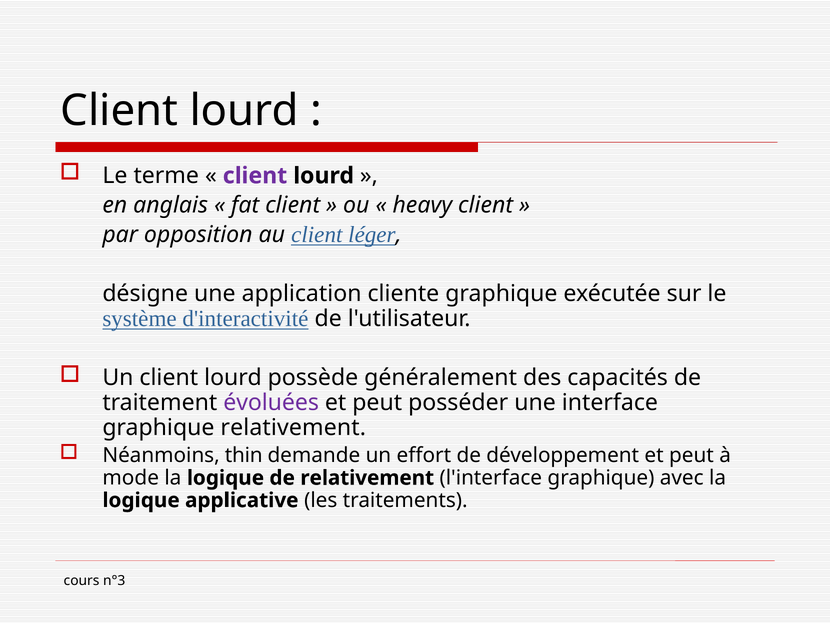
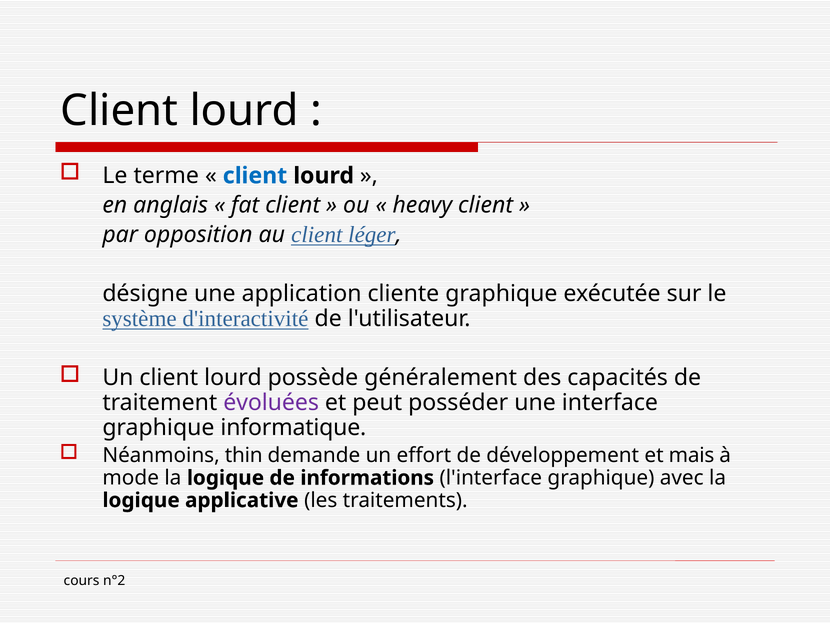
client colour: purple -> blue (255, 176)
graphique relativement: relativement -> informatique (293, 427)
développement et peut: peut -> mais (692, 455)
de relativement: relativement -> informations (367, 478)
n°3: n°3 -> n°2 (114, 580)
